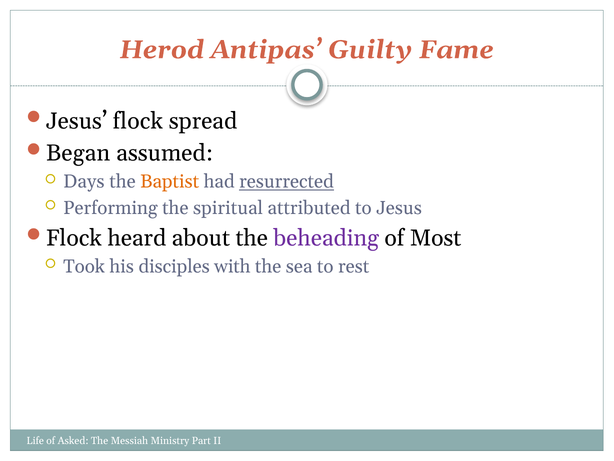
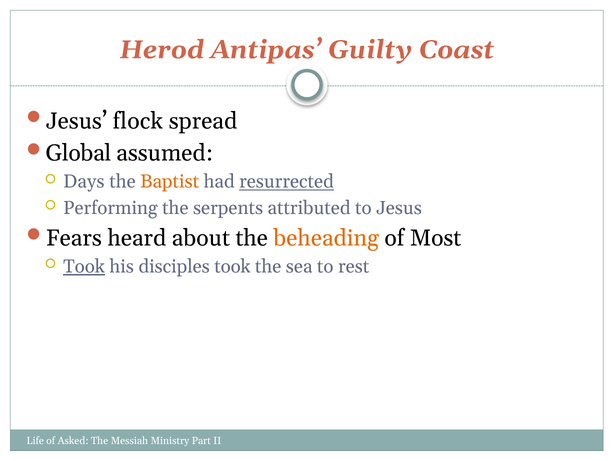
Fame: Fame -> Coast (456, 50)
Began: Began -> Global (78, 153)
spiritual: spiritual -> serpents (228, 208)
Flock: Flock -> Fears (74, 238)
beheading colour: purple -> orange (326, 238)
Took underline: none -> present (84, 266)
disciples with: with -> took (232, 266)
